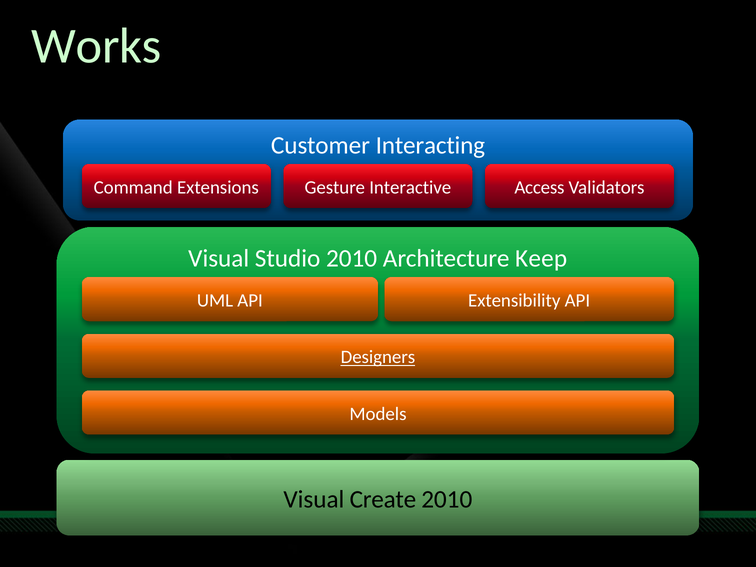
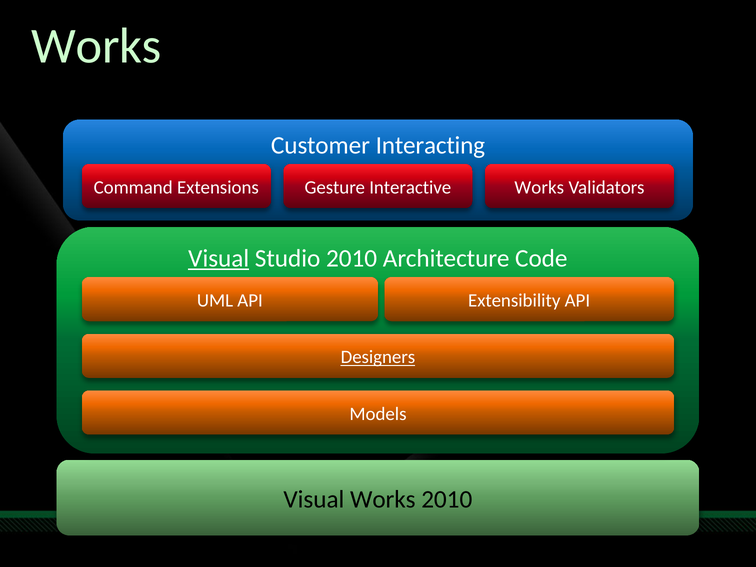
Extensions Access: Access -> Works (539, 187)
Visual underline: none -> present (219, 258)
Keep: Keep -> Code (541, 258)
Visual Create: Create -> Works (383, 499)
